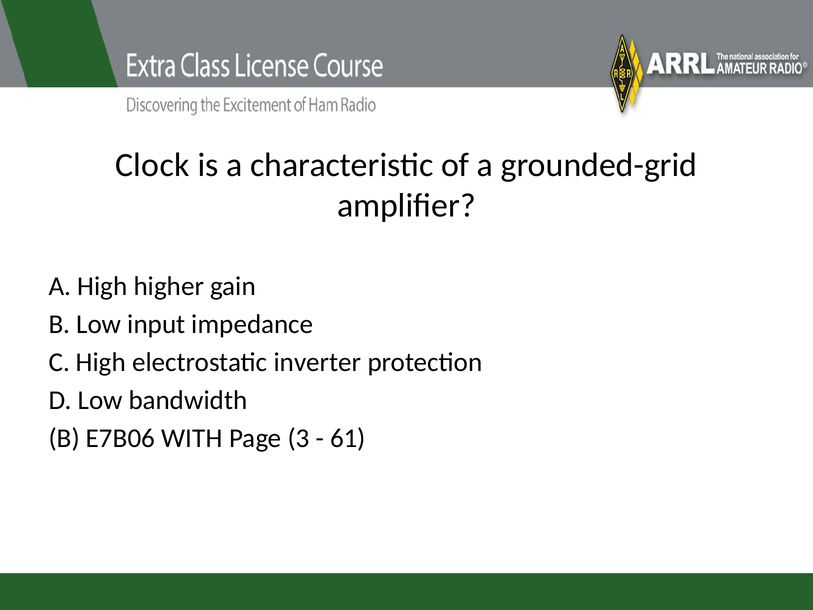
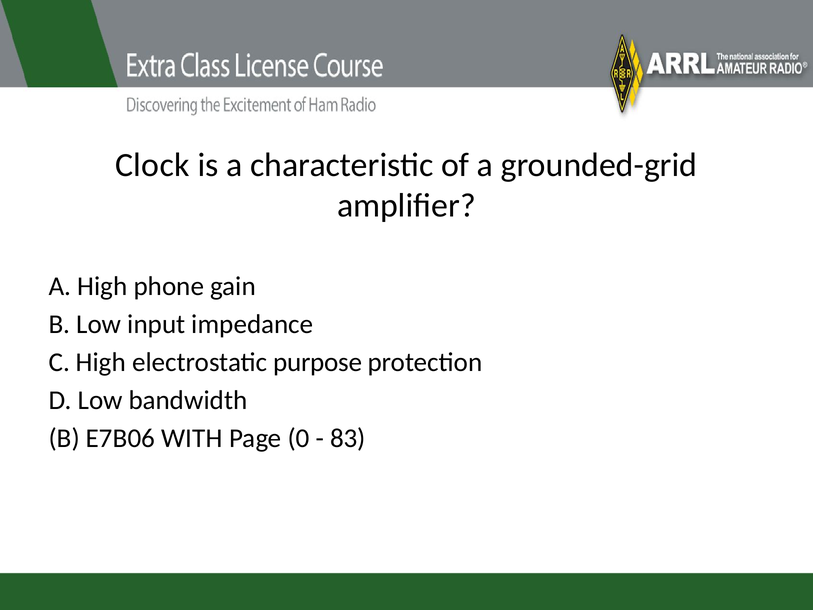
higher: higher -> phone (169, 286)
inverter: inverter -> purpose (318, 362)
3: 3 -> 0 (299, 438)
61: 61 -> 83 (348, 438)
